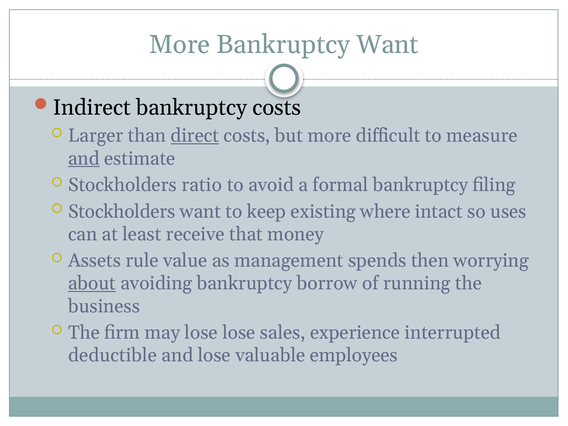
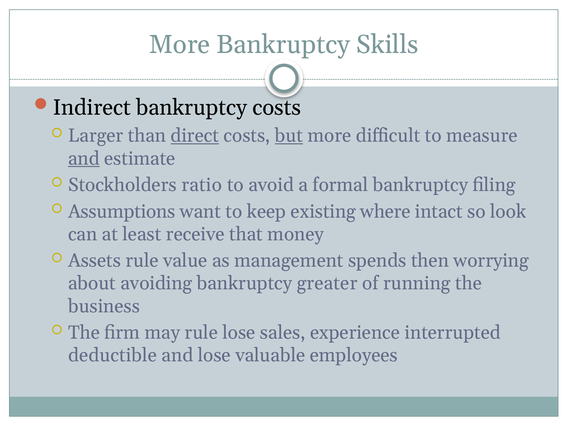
Bankruptcy Want: Want -> Skills (387, 45)
but underline: none -> present (289, 136)
Stockholders: Stockholders -> Assumptions (122, 211)
uses: uses -> look (508, 211)
about underline: present -> none (92, 283)
borrow: borrow -> greater (327, 283)
may lose: lose -> rule (201, 333)
